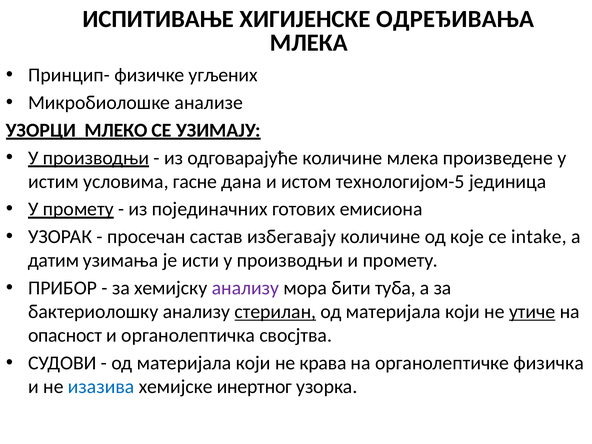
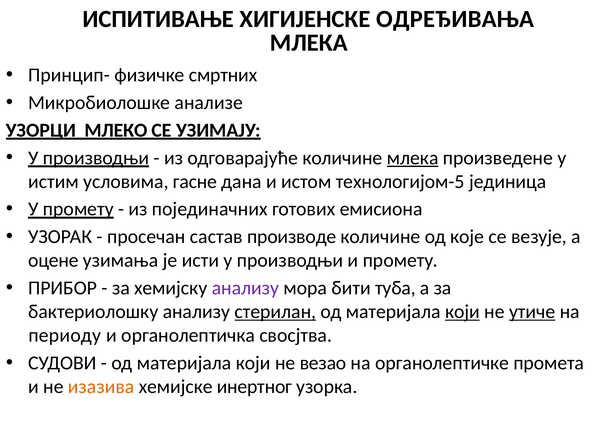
угљених: угљених -> смртних (223, 75)
млека underline: none -> present (413, 158)
избегавају: избегавају -> производе (292, 237)
intake: intake -> везује (539, 237)
датим: датим -> оцене (53, 260)
који underline: none -> present (462, 312)
опасност: опасност -> периоду (65, 335)
крава: крава -> везао (323, 363)
физичка: физичка -> промета (549, 363)
изазива colour: blue -> orange (101, 387)
